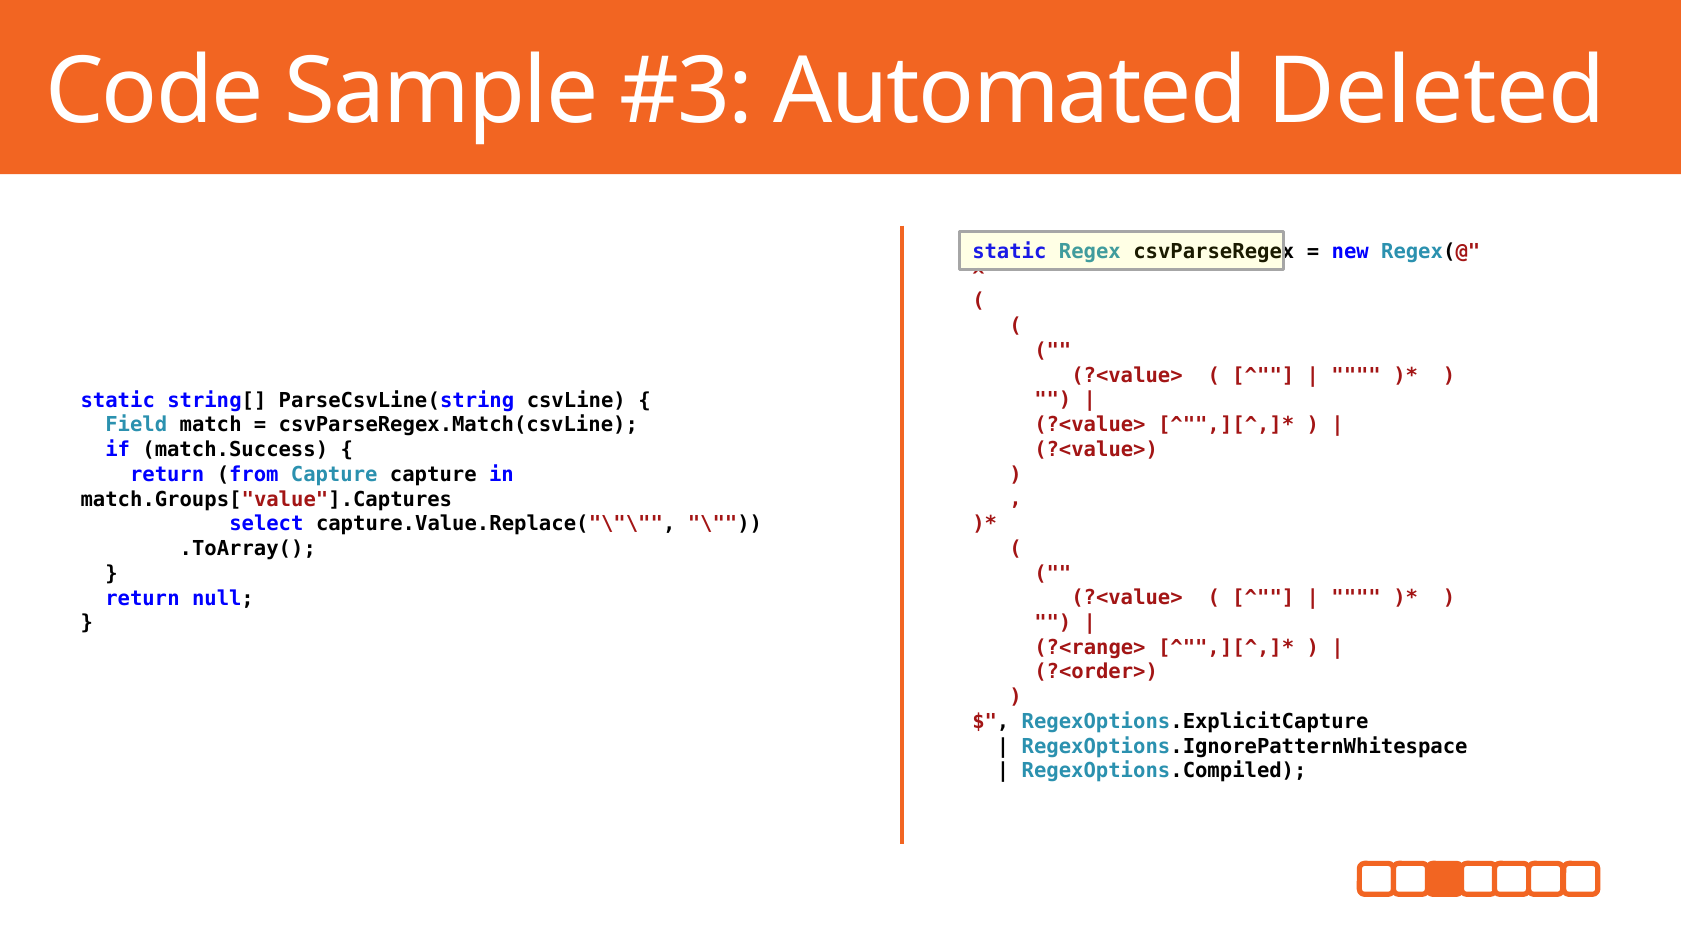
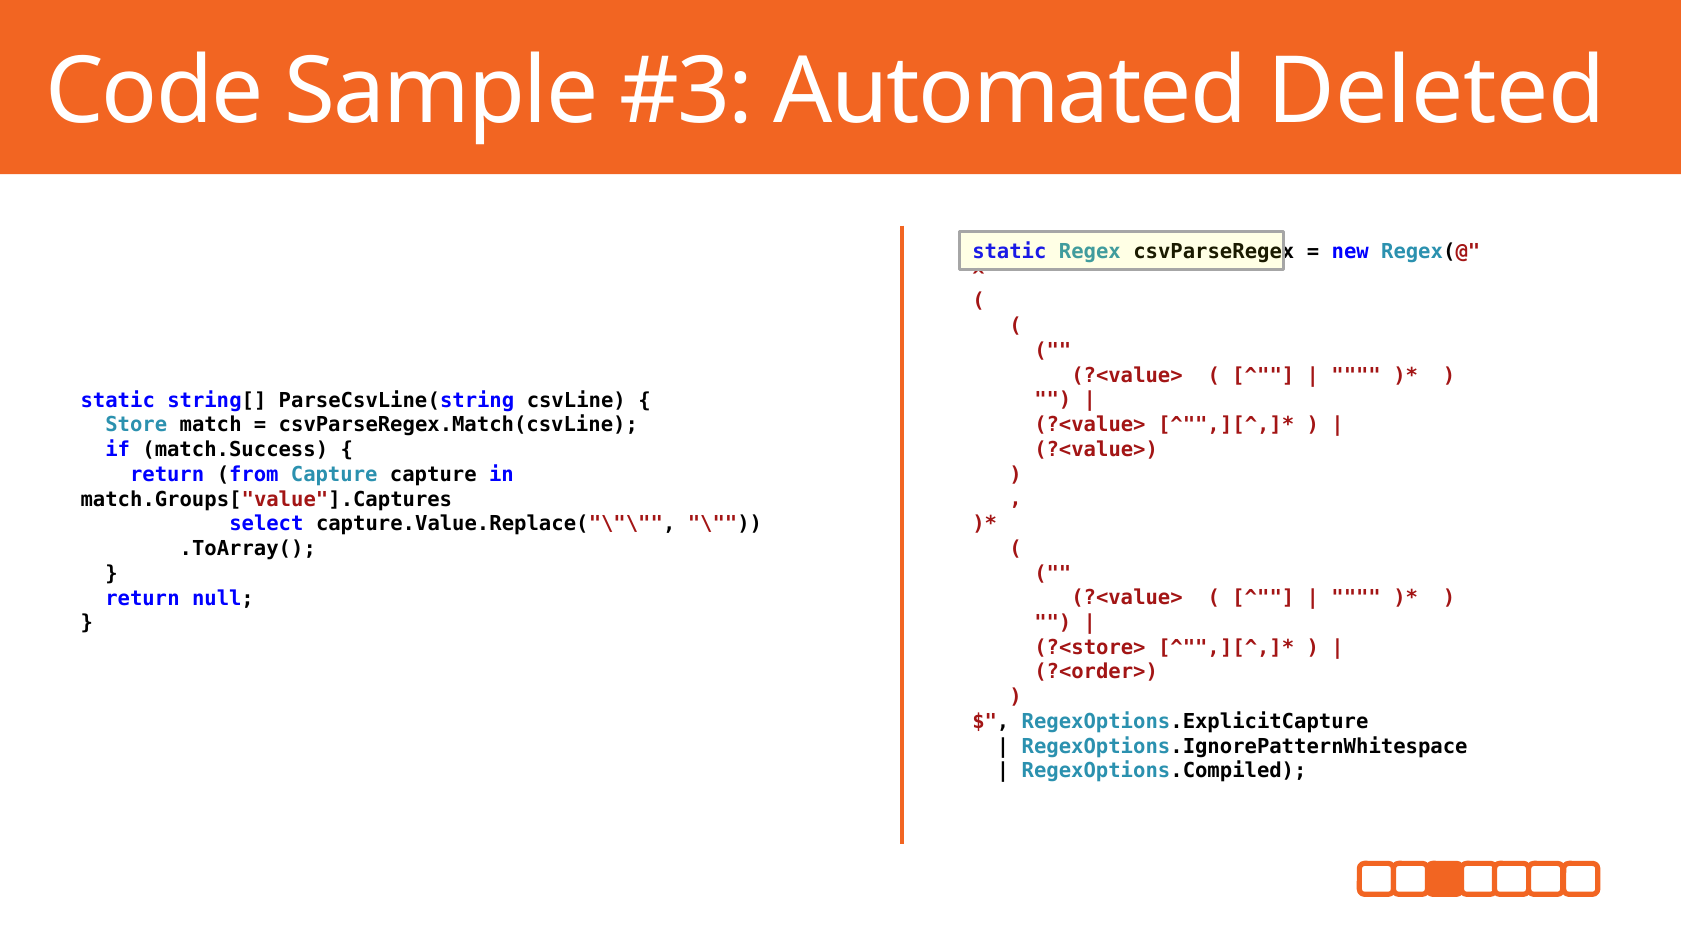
Field: Field -> Store (136, 425)
?<range>: ?<range> -> ?<store> (1090, 647)
